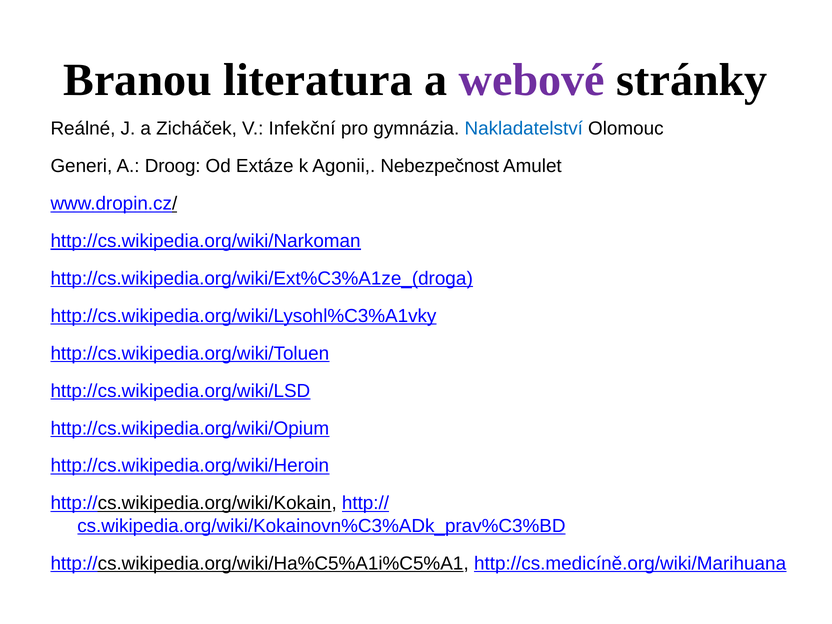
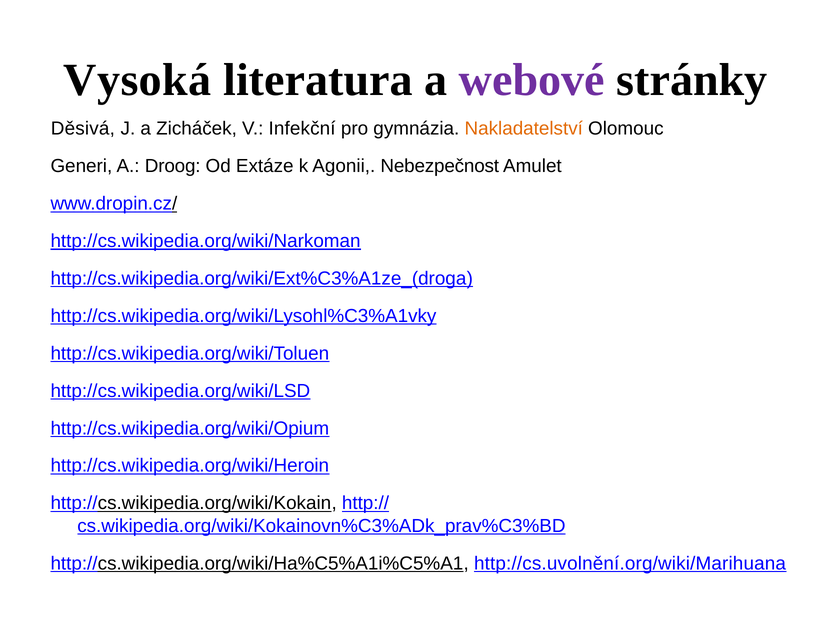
Branou: Branou -> Vysoká (137, 80)
Reálné: Reálné -> Děsivá (83, 128)
Nakladatelství colour: blue -> orange (524, 128)
http://cs.medicíně.org/wiki/Marihuana: http://cs.medicíně.org/wiki/Marihuana -> http://cs.uvolnění.org/wiki/Marihuana (630, 563)
